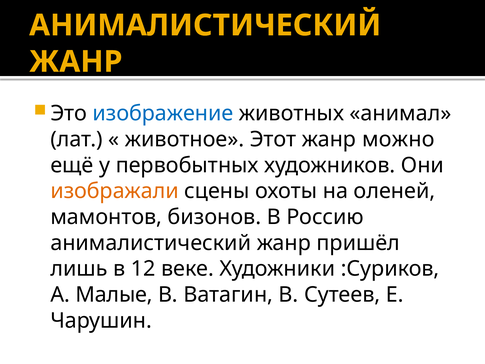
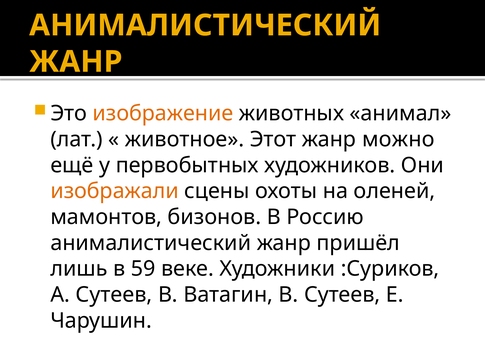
изображение colour: blue -> orange (163, 113)
12: 12 -> 59 (143, 269)
А Малые: Малые -> Сутеев (114, 295)
